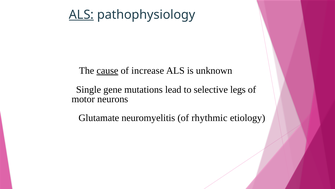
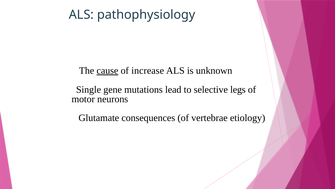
ALS underline: present -> none (81, 15)
neuromyelitis: neuromyelitis -> consequences (148, 117)
rhythmic: rhythmic -> vertebrae (209, 117)
